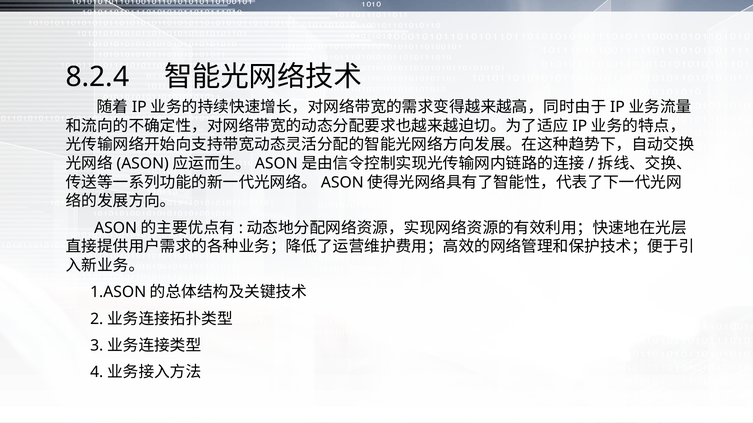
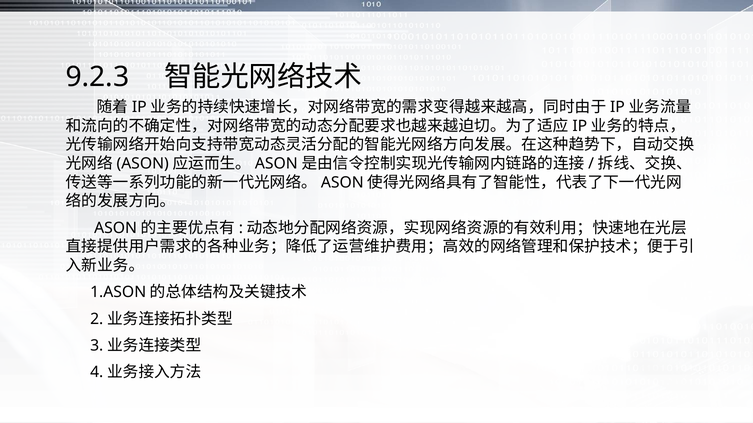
8.2.4: 8.2.4 -> 9.2.3 (97, 77)
